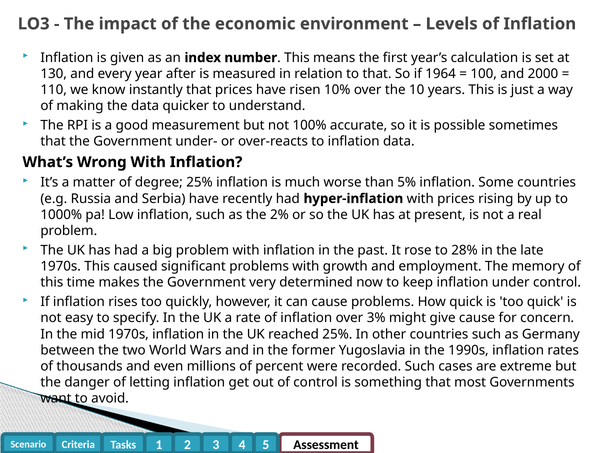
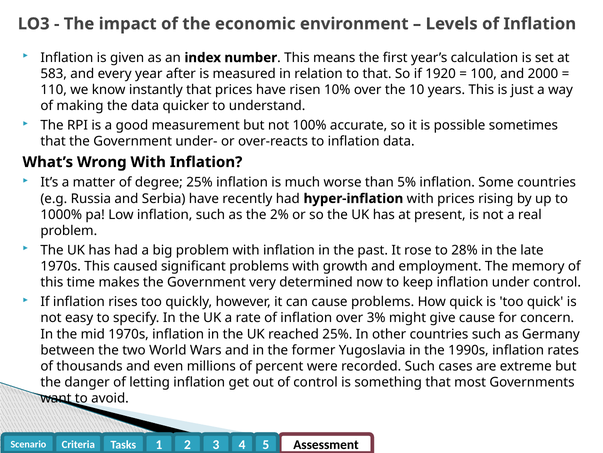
130: 130 -> 583 (54, 74)
1964: 1964 -> 1920 (441, 74)
